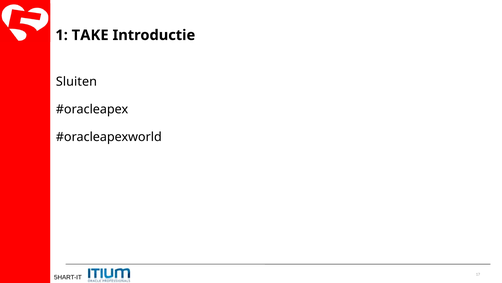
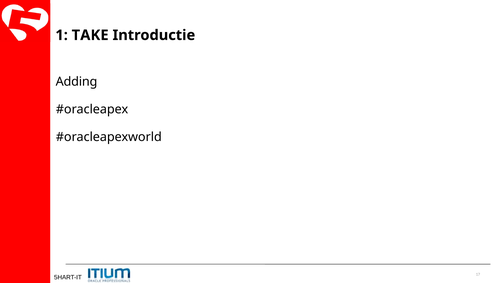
Sluiten: Sluiten -> Adding (77, 82)
